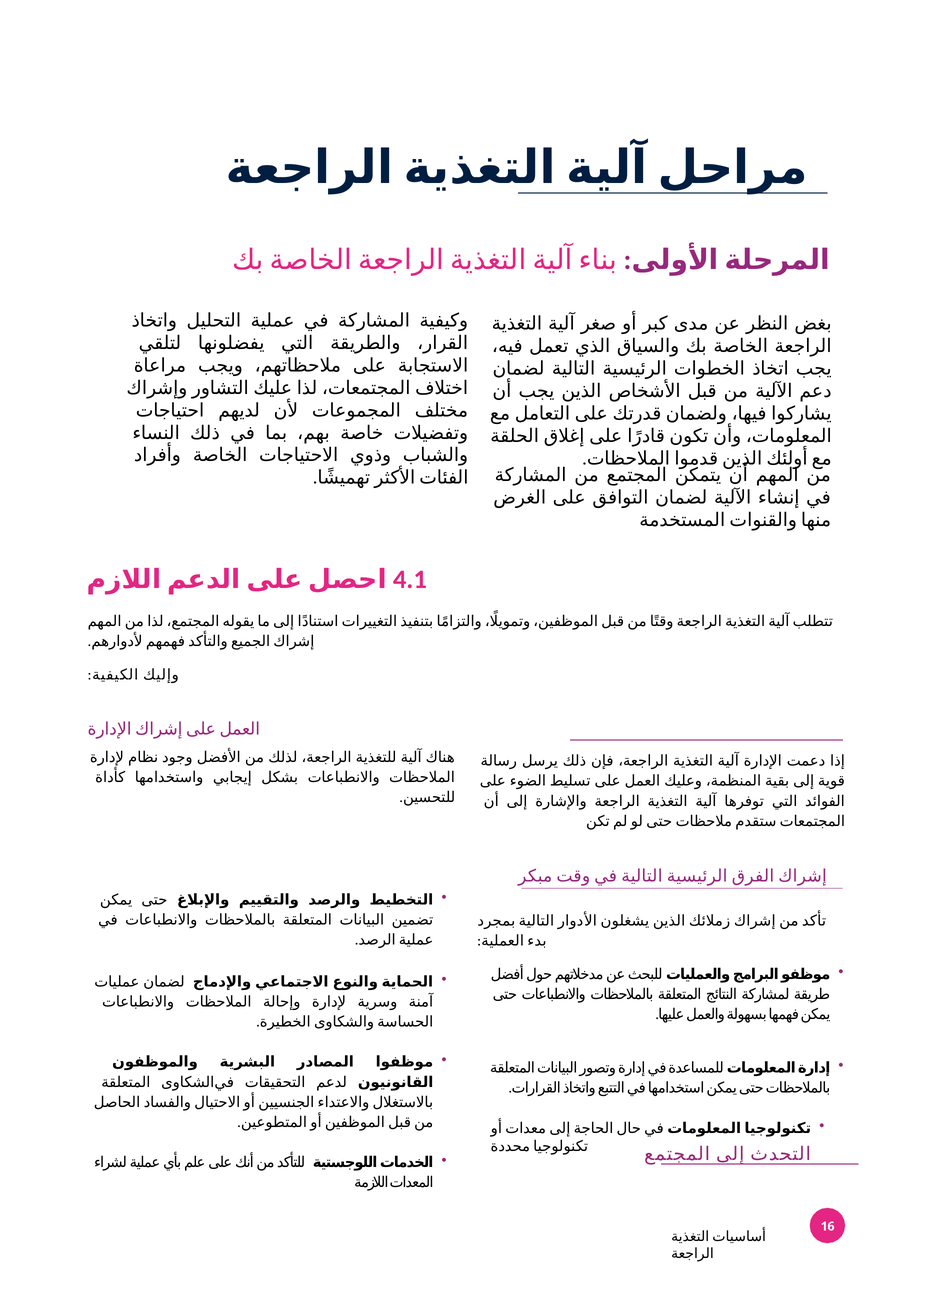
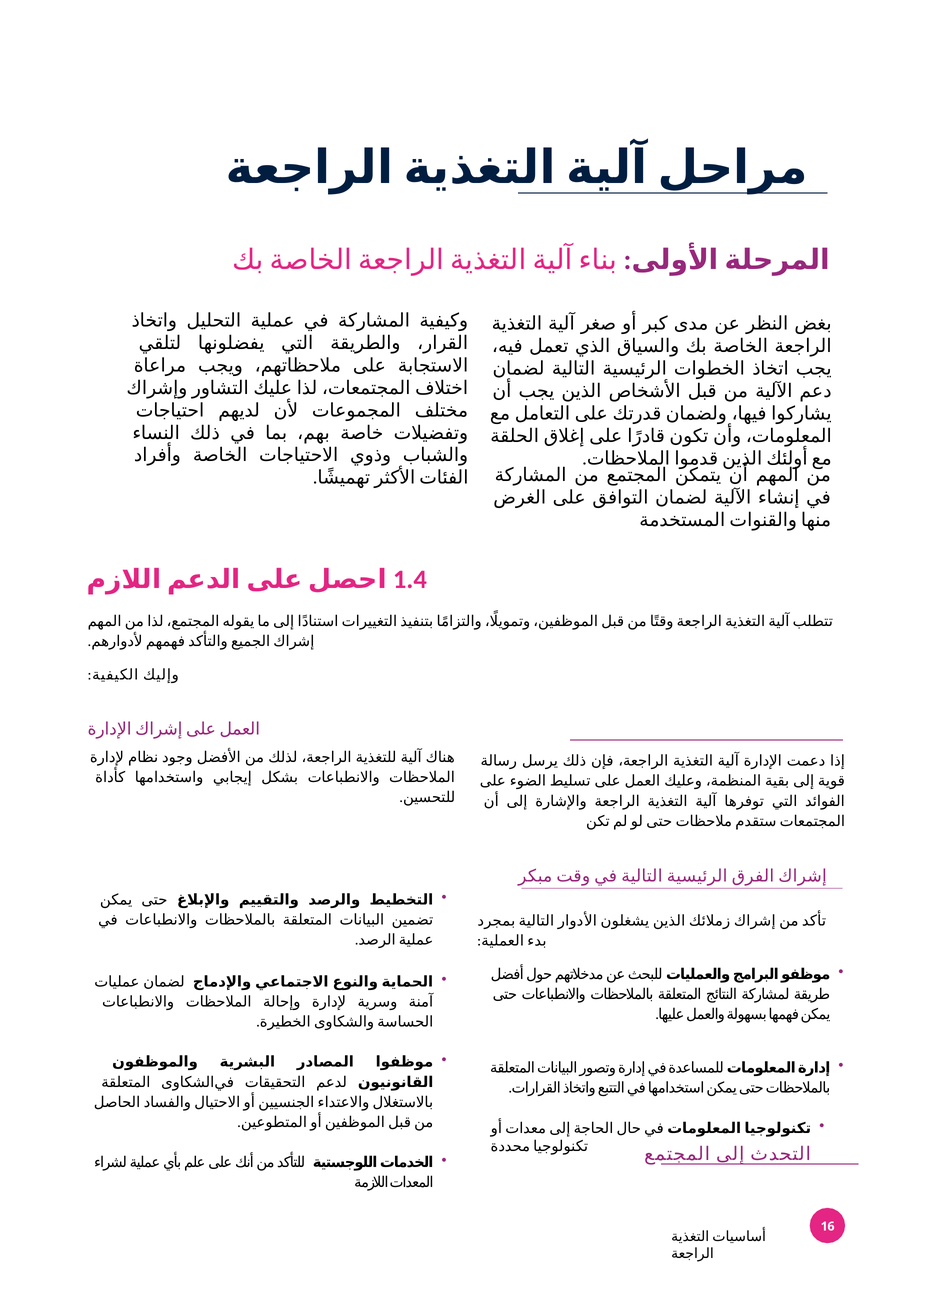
4.1: 4.1 -> 1.4 (410, 580)
